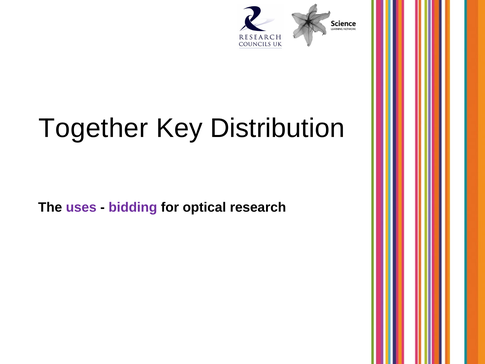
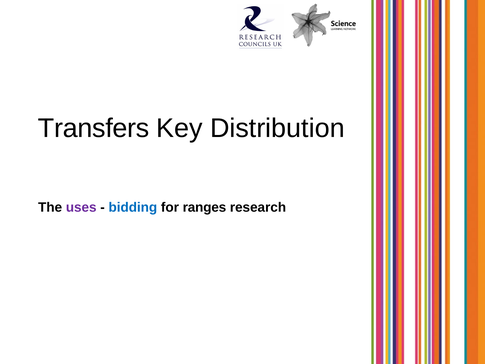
Together: Together -> Transfers (94, 128)
bidding colour: purple -> blue (133, 207)
optical: optical -> ranges (204, 207)
